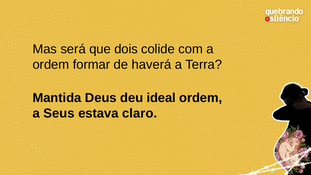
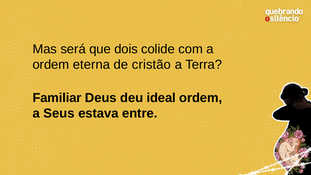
formar: formar -> eterna (91, 65)
haverá: haverá -> cristão (151, 65)
Mantida: Mantida -> Familiar (57, 98)
claro: claro -> entre (140, 113)
